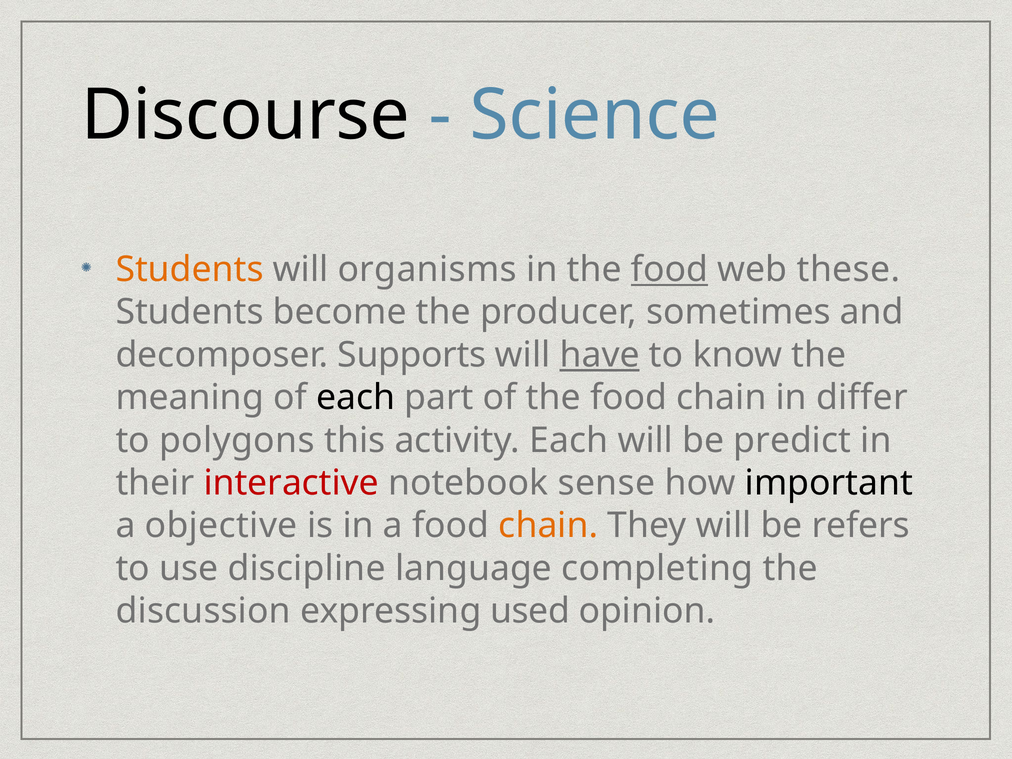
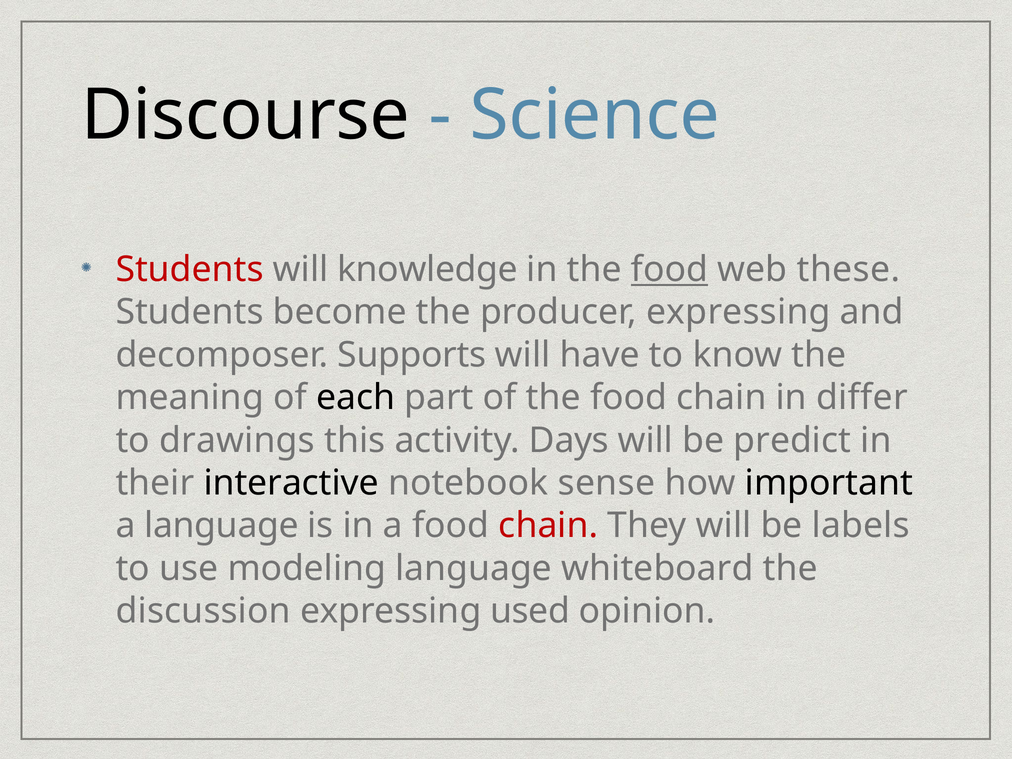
Students colour: orange -> red (190, 270)
organisms: organisms -> knowledge (428, 270)
producer sometimes: sometimes -> expressing (738, 312)
have underline: present -> none (600, 355)
polygons: polygons -> drawings (237, 440)
activity Each: Each -> Days (569, 440)
interactive colour: red -> black (291, 483)
a objective: objective -> language (222, 526)
chain colour: orange -> red (548, 526)
refers: refers -> labels (861, 526)
discipline: discipline -> modeling (307, 568)
completing: completing -> whiteboard (657, 568)
